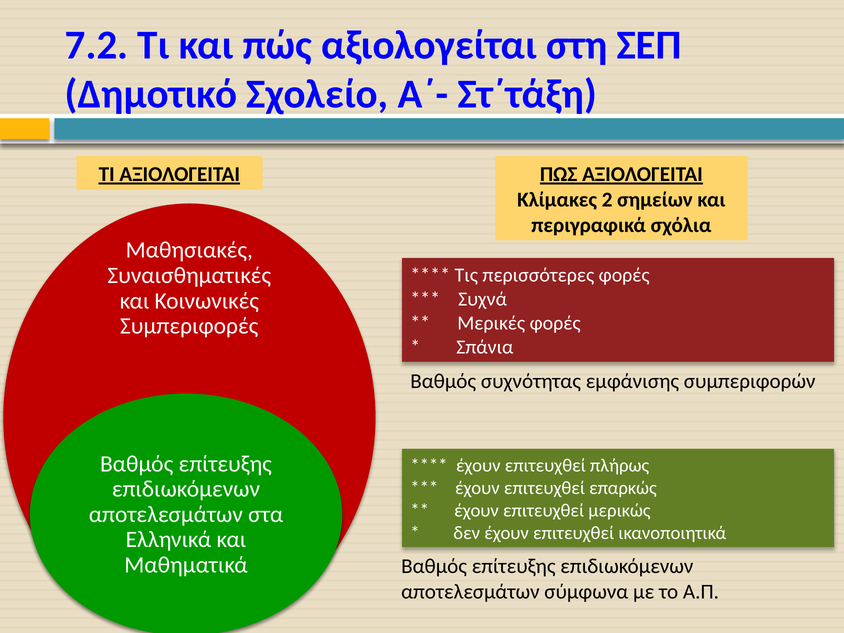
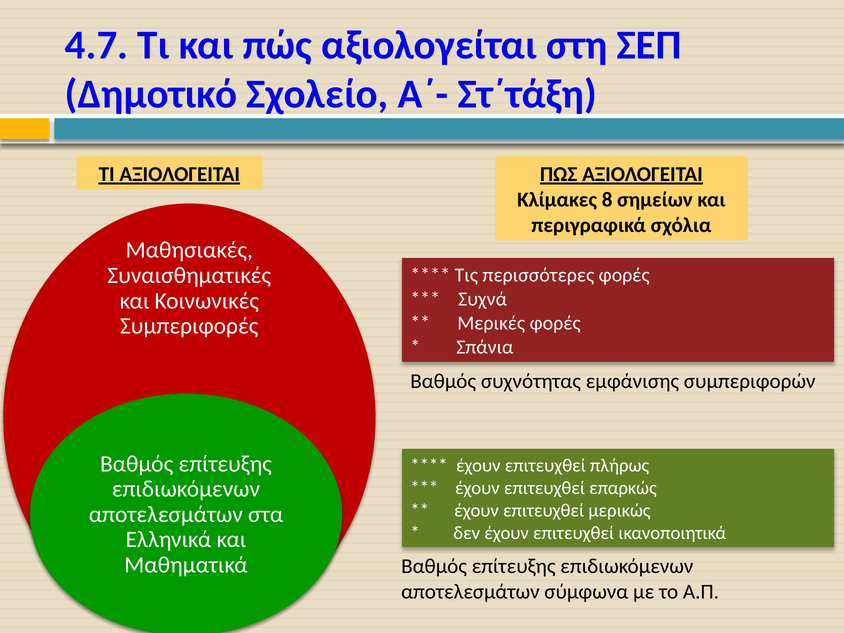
7.2: 7.2 -> 4.7 (97, 45)
2: 2 -> 8 (607, 200)
